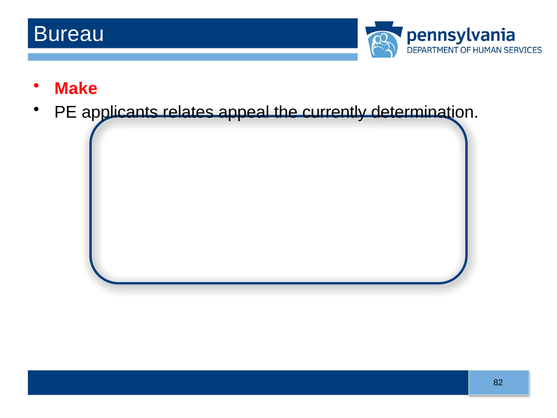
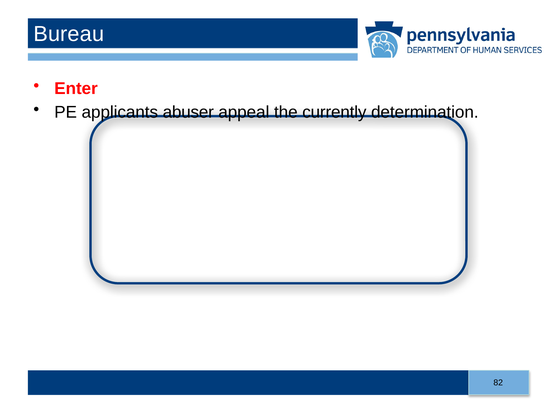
Make: Make -> Enter (76, 88)
relates: relates -> abuser (188, 112)
